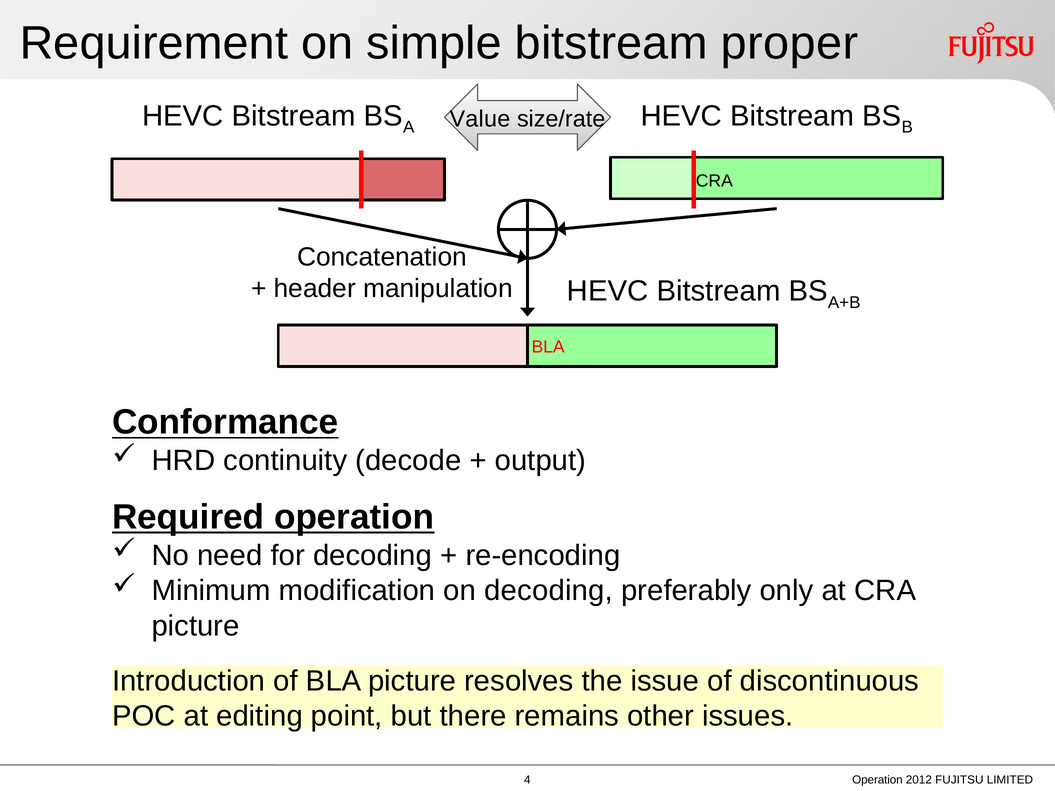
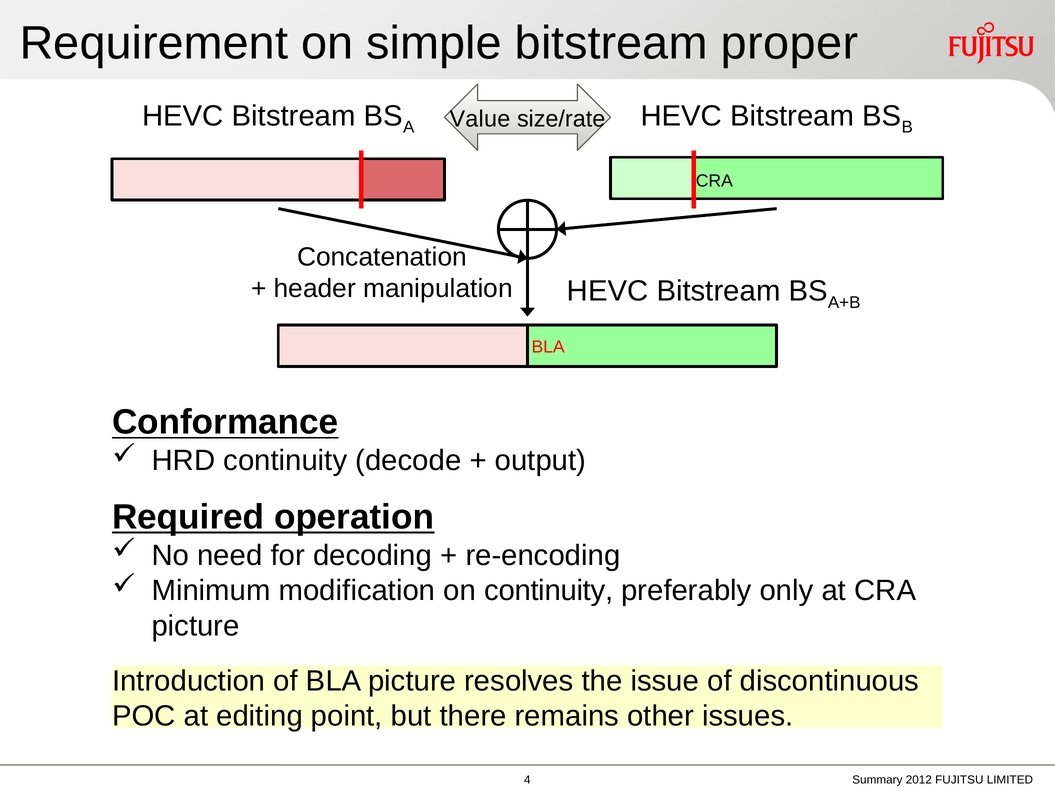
on decoding: decoding -> continuity (549, 591)
Operation: Operation -> Summary (877, 780)
